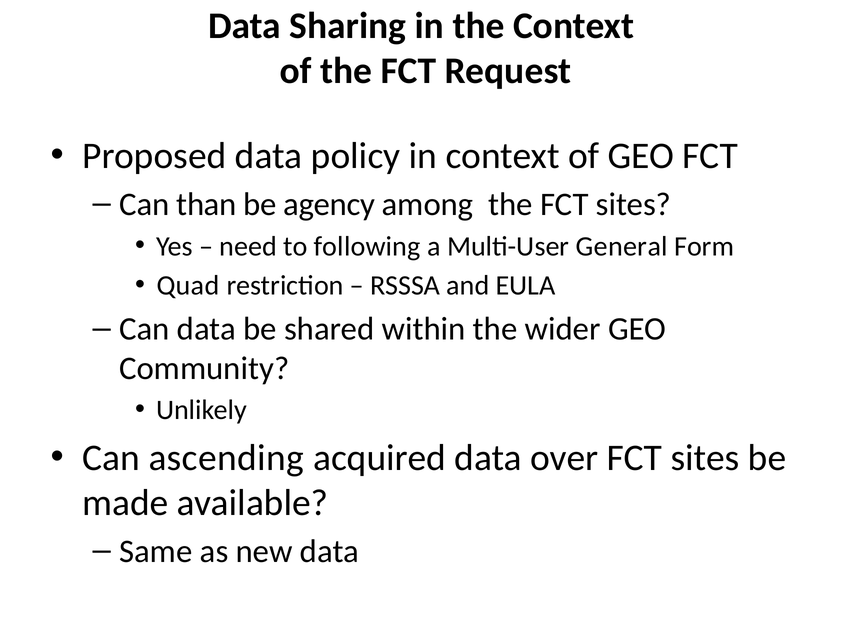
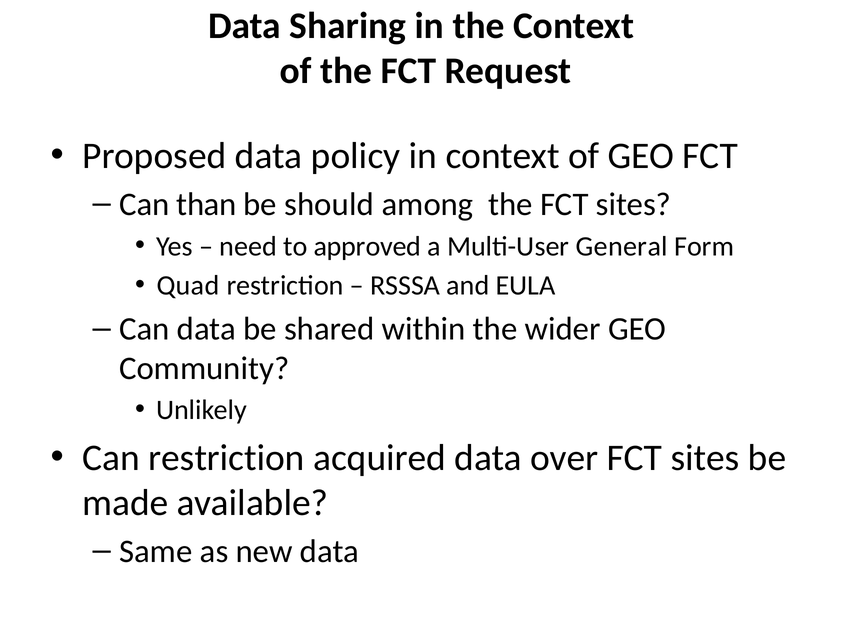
agency: agency -> should (329, 204)
following: following -> approved (367, 246)
Can ascending: ascending -> restriction (226, 458)
